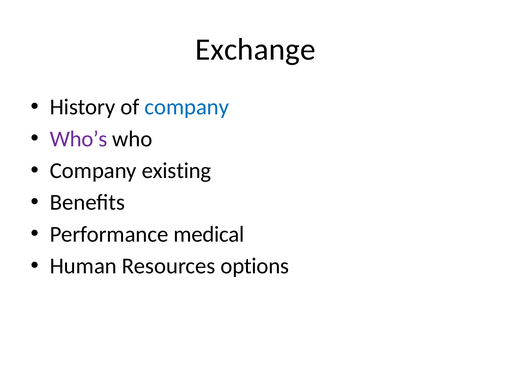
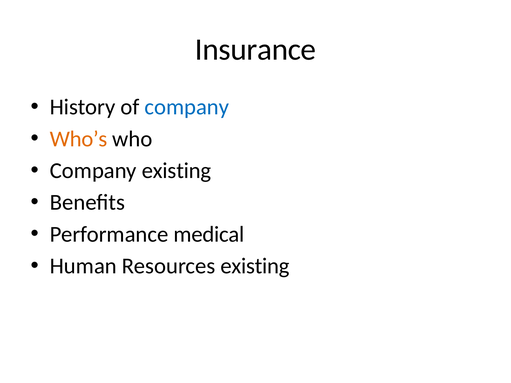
Exchange: Exchange -> Insurance (256, 49)
Who’s colour: purple -> orange (79, 139)
Resources options: options -> existing (255, 266)
